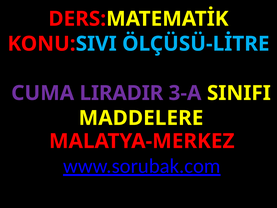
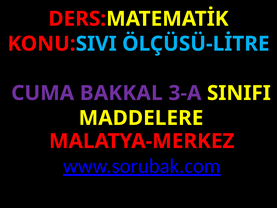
LIRADIR: LIRADIR -> BAKKAL (121, 93)
